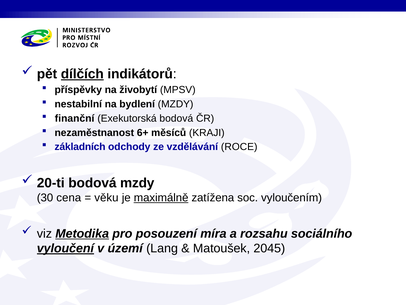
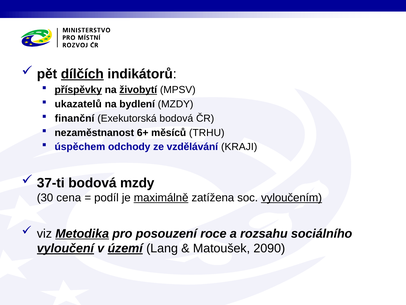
příspěvky underline: none -> present (78, 90)
živobytí underline: none -> present (138, 90)
nestabilní: nestabilní -> ukazatelů (78, 104)
KRAJI: KRAJI -> TRHU (207, 132)
základních: základních -> úspěchem (80, 147)
ROCE: ROCE -> KRAJI (239, 147)
20-ti: 20-ti -> 37-ti (51, 183)
věku: věku -> podíl (106, 197)
vyloučením underline: none -> present (292, 197)
míra: míra -> roce (213, 233)
území underline: none -> present (125, 248)
2045: 2045 -> 2090 (269, 248)
